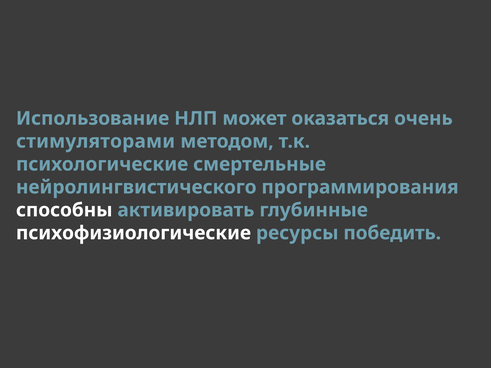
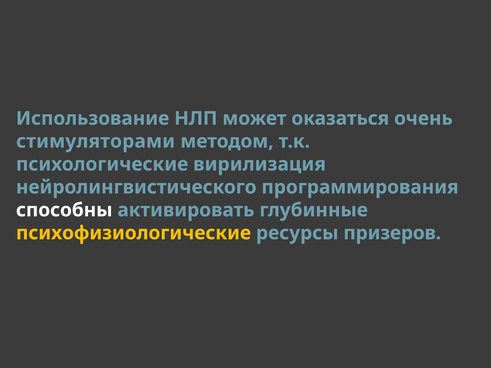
смертельные: смертельные -> вирилизация (260, 164)
психофизиологические colour: white -> yellow (134, 233)
победить: победить -> призеров (392, 233)
